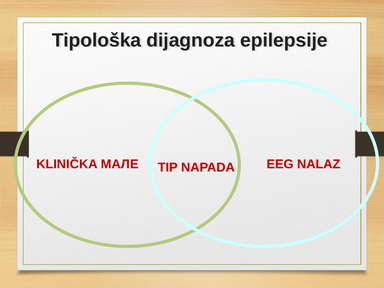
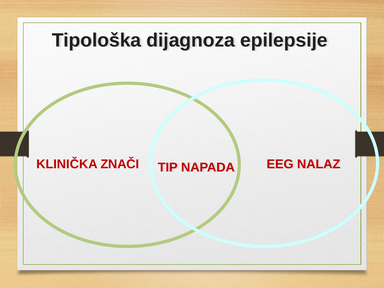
МАЛЕ: МАЛЕ -> ZNAČI (120, 164)
